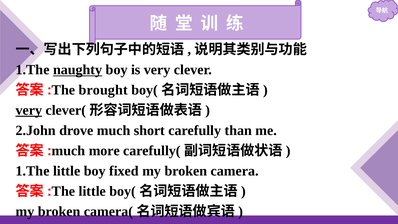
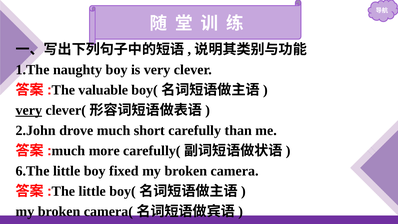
naughty underline: present -> none (78, 70)
brought: brought -> valuable (103, 90)
1.The: 1.The -> 6.The (33, 171)
